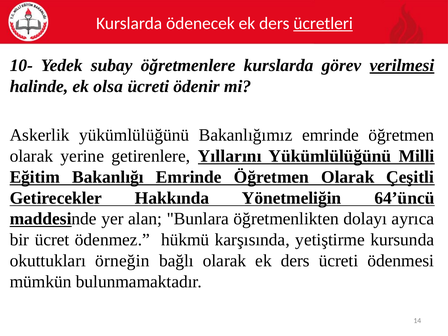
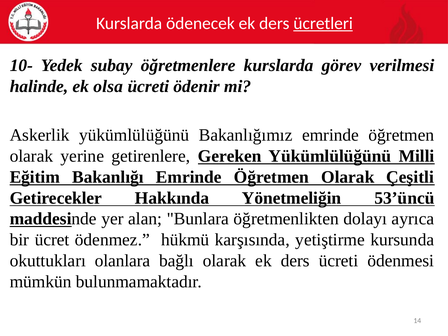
verilmesi underline: present -> none (402, 65)
Yıllarını: Yıllarını -> Gereken (230, 156)
64’üncü: 64’üncü -> 53’üncü (404, 198)
örneğin: örneğin -> olanlara (123, 261)
